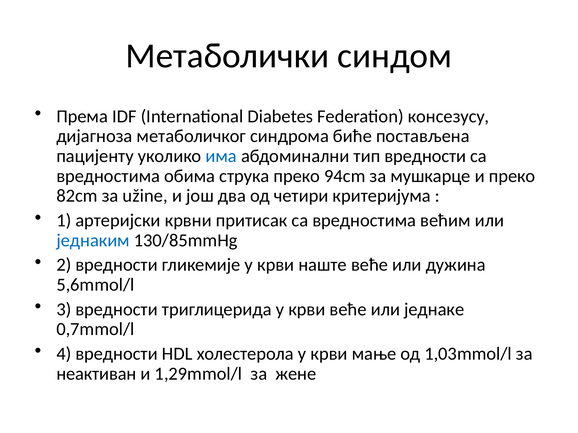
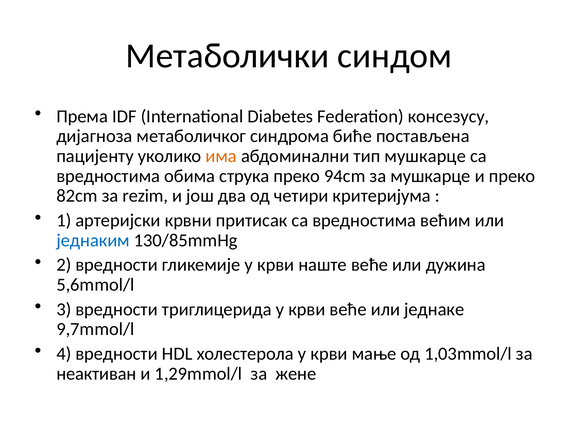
има colour: blue -> orange (221, 156)
тип вредности: вредности -> мушкарце (425, 156)
užine: užine -> rezim (145, 196)
0,7mmol/l: 0,7mmol/l -> 9,7mmol/l (95, 330)
